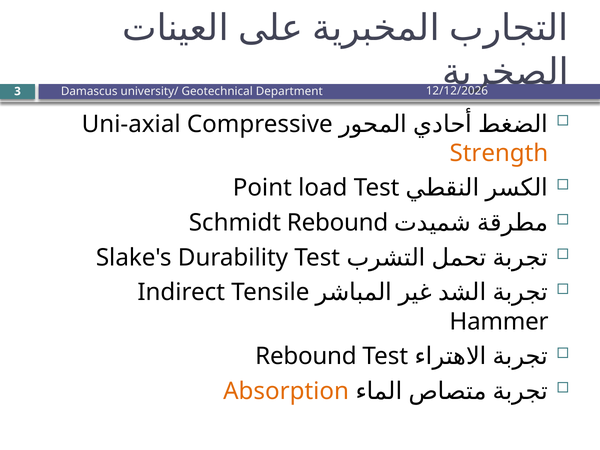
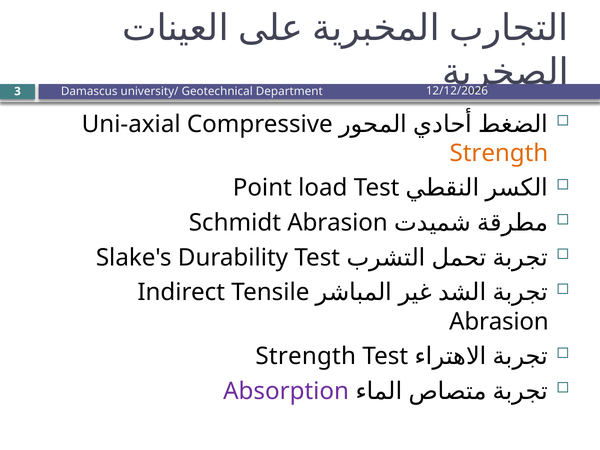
Schmidt Rebound: Rebound -> Abrasion (337, 223)
Hammer: Hammer -> Abrasion (499, 322)
Rebound: Rebound -> Strength (306, 356)
Absorption colour: orange -> purple (286, 391)
